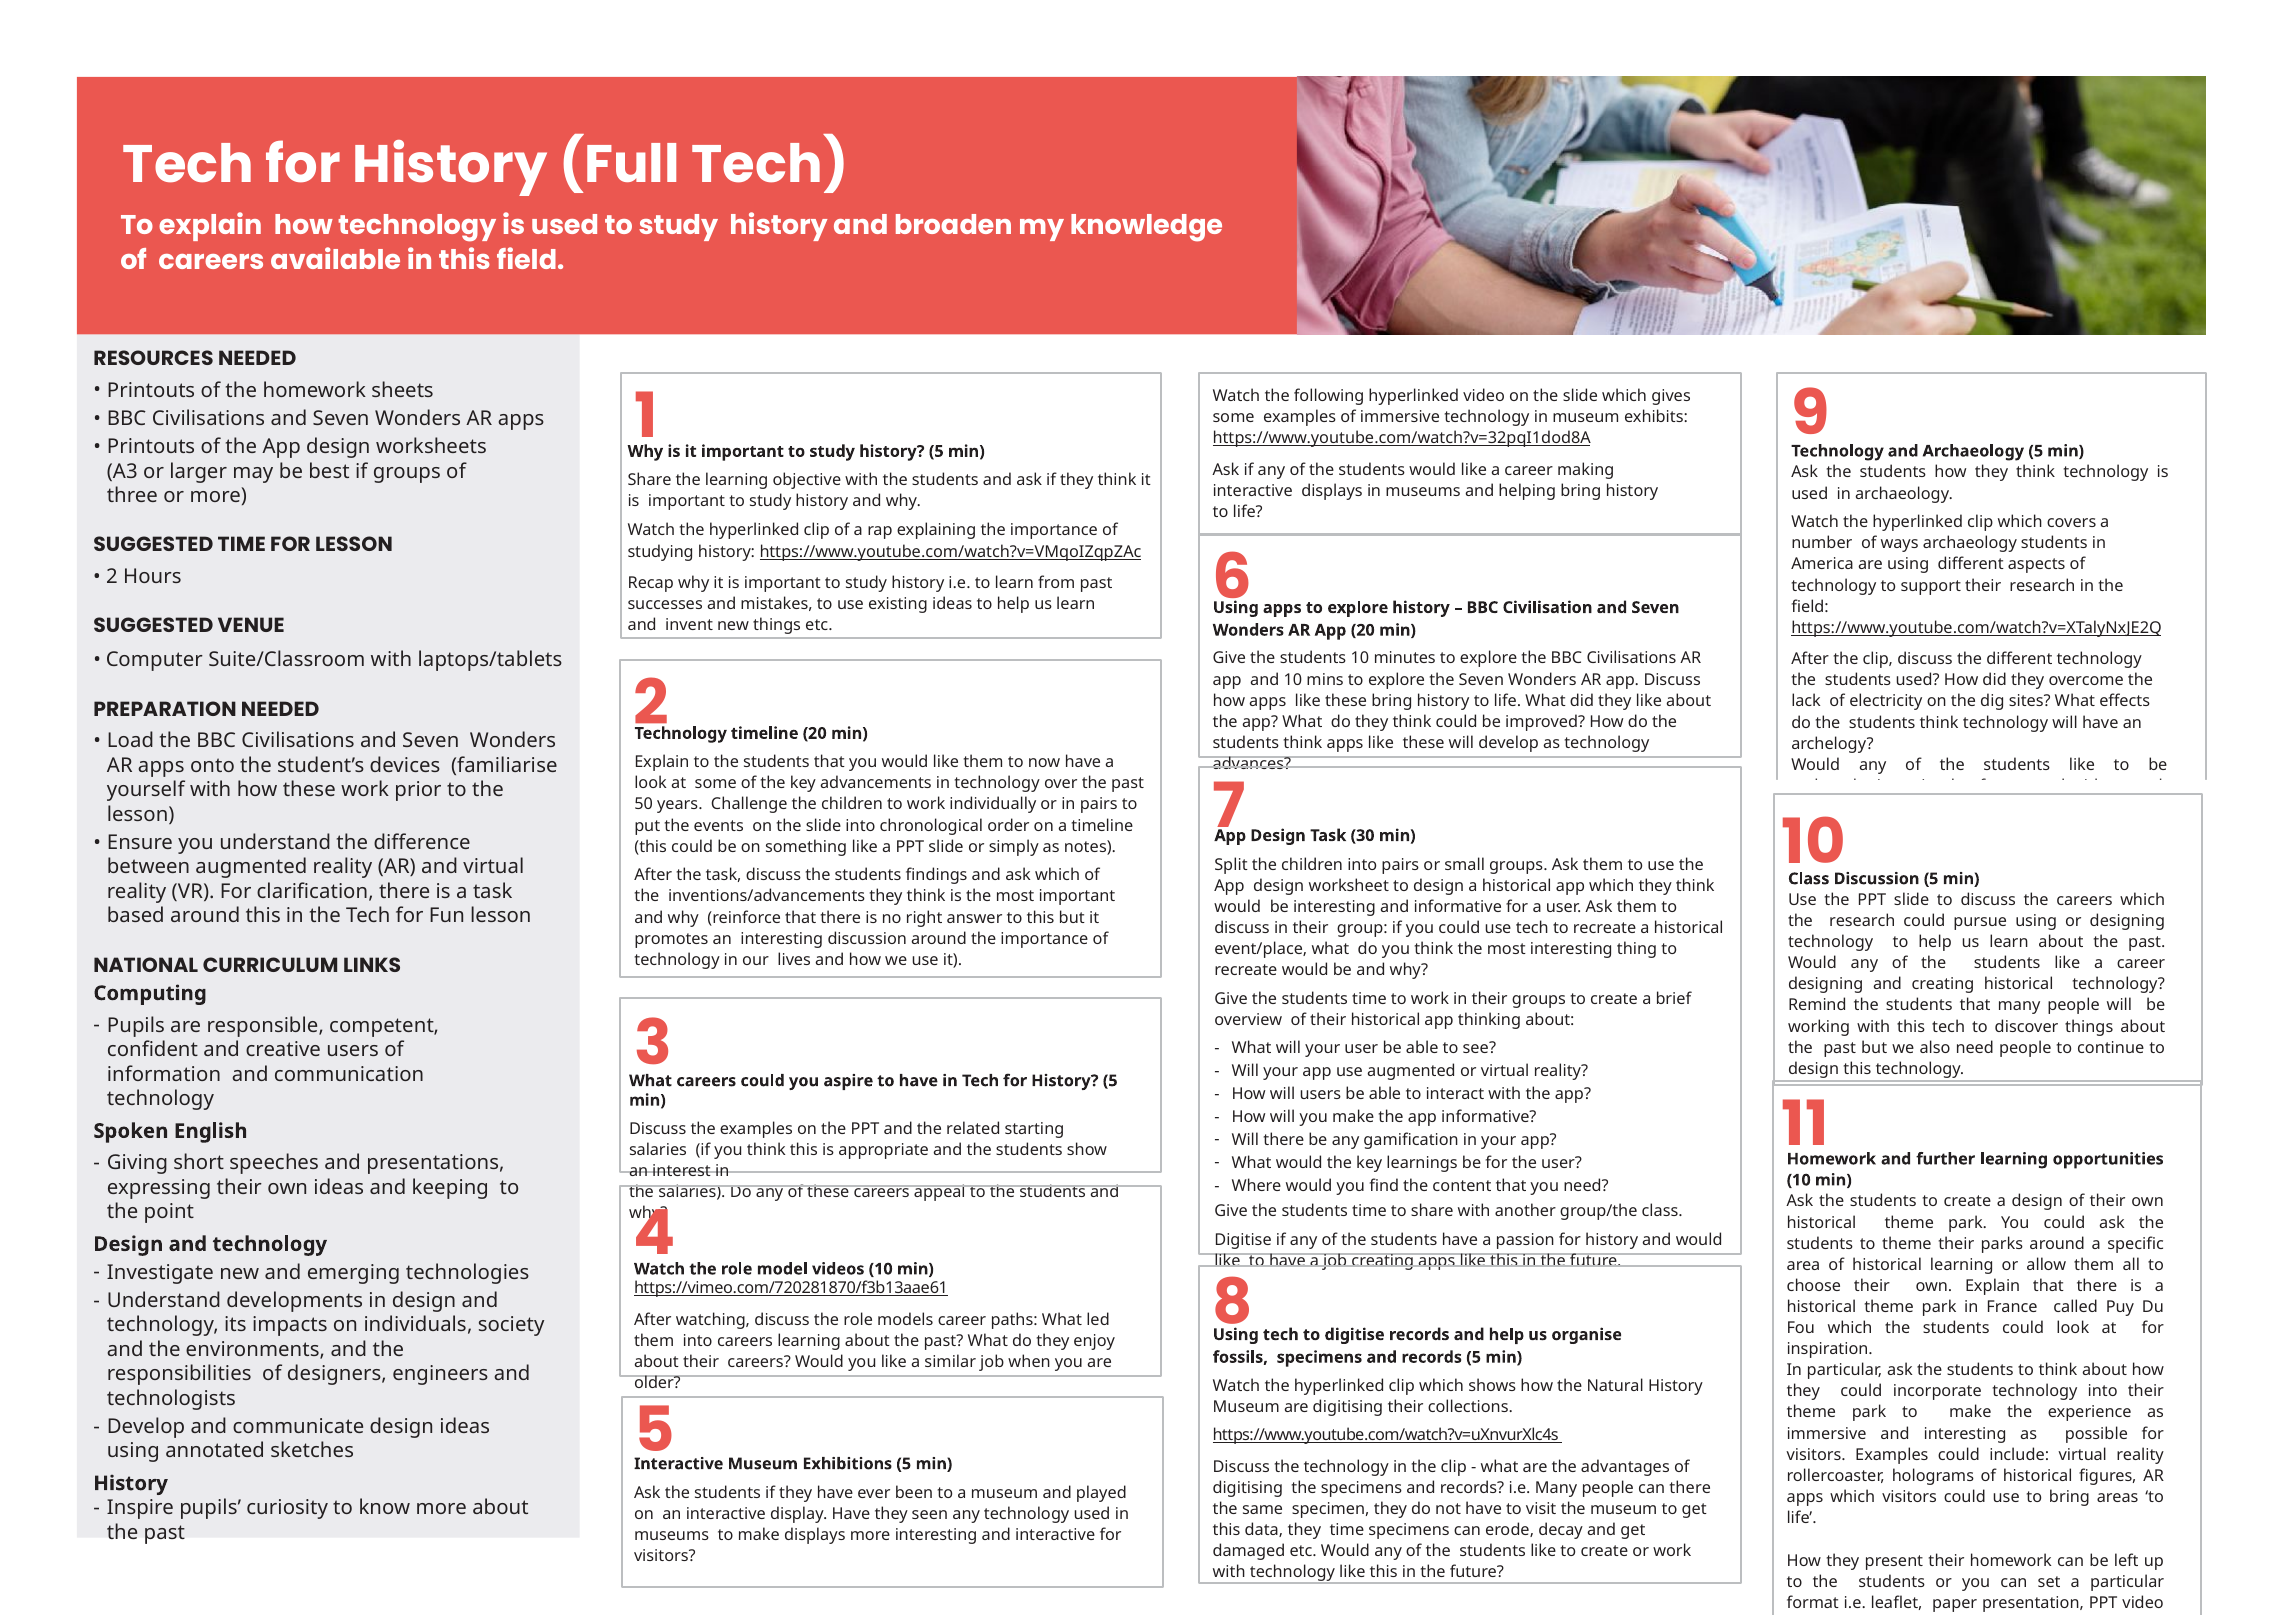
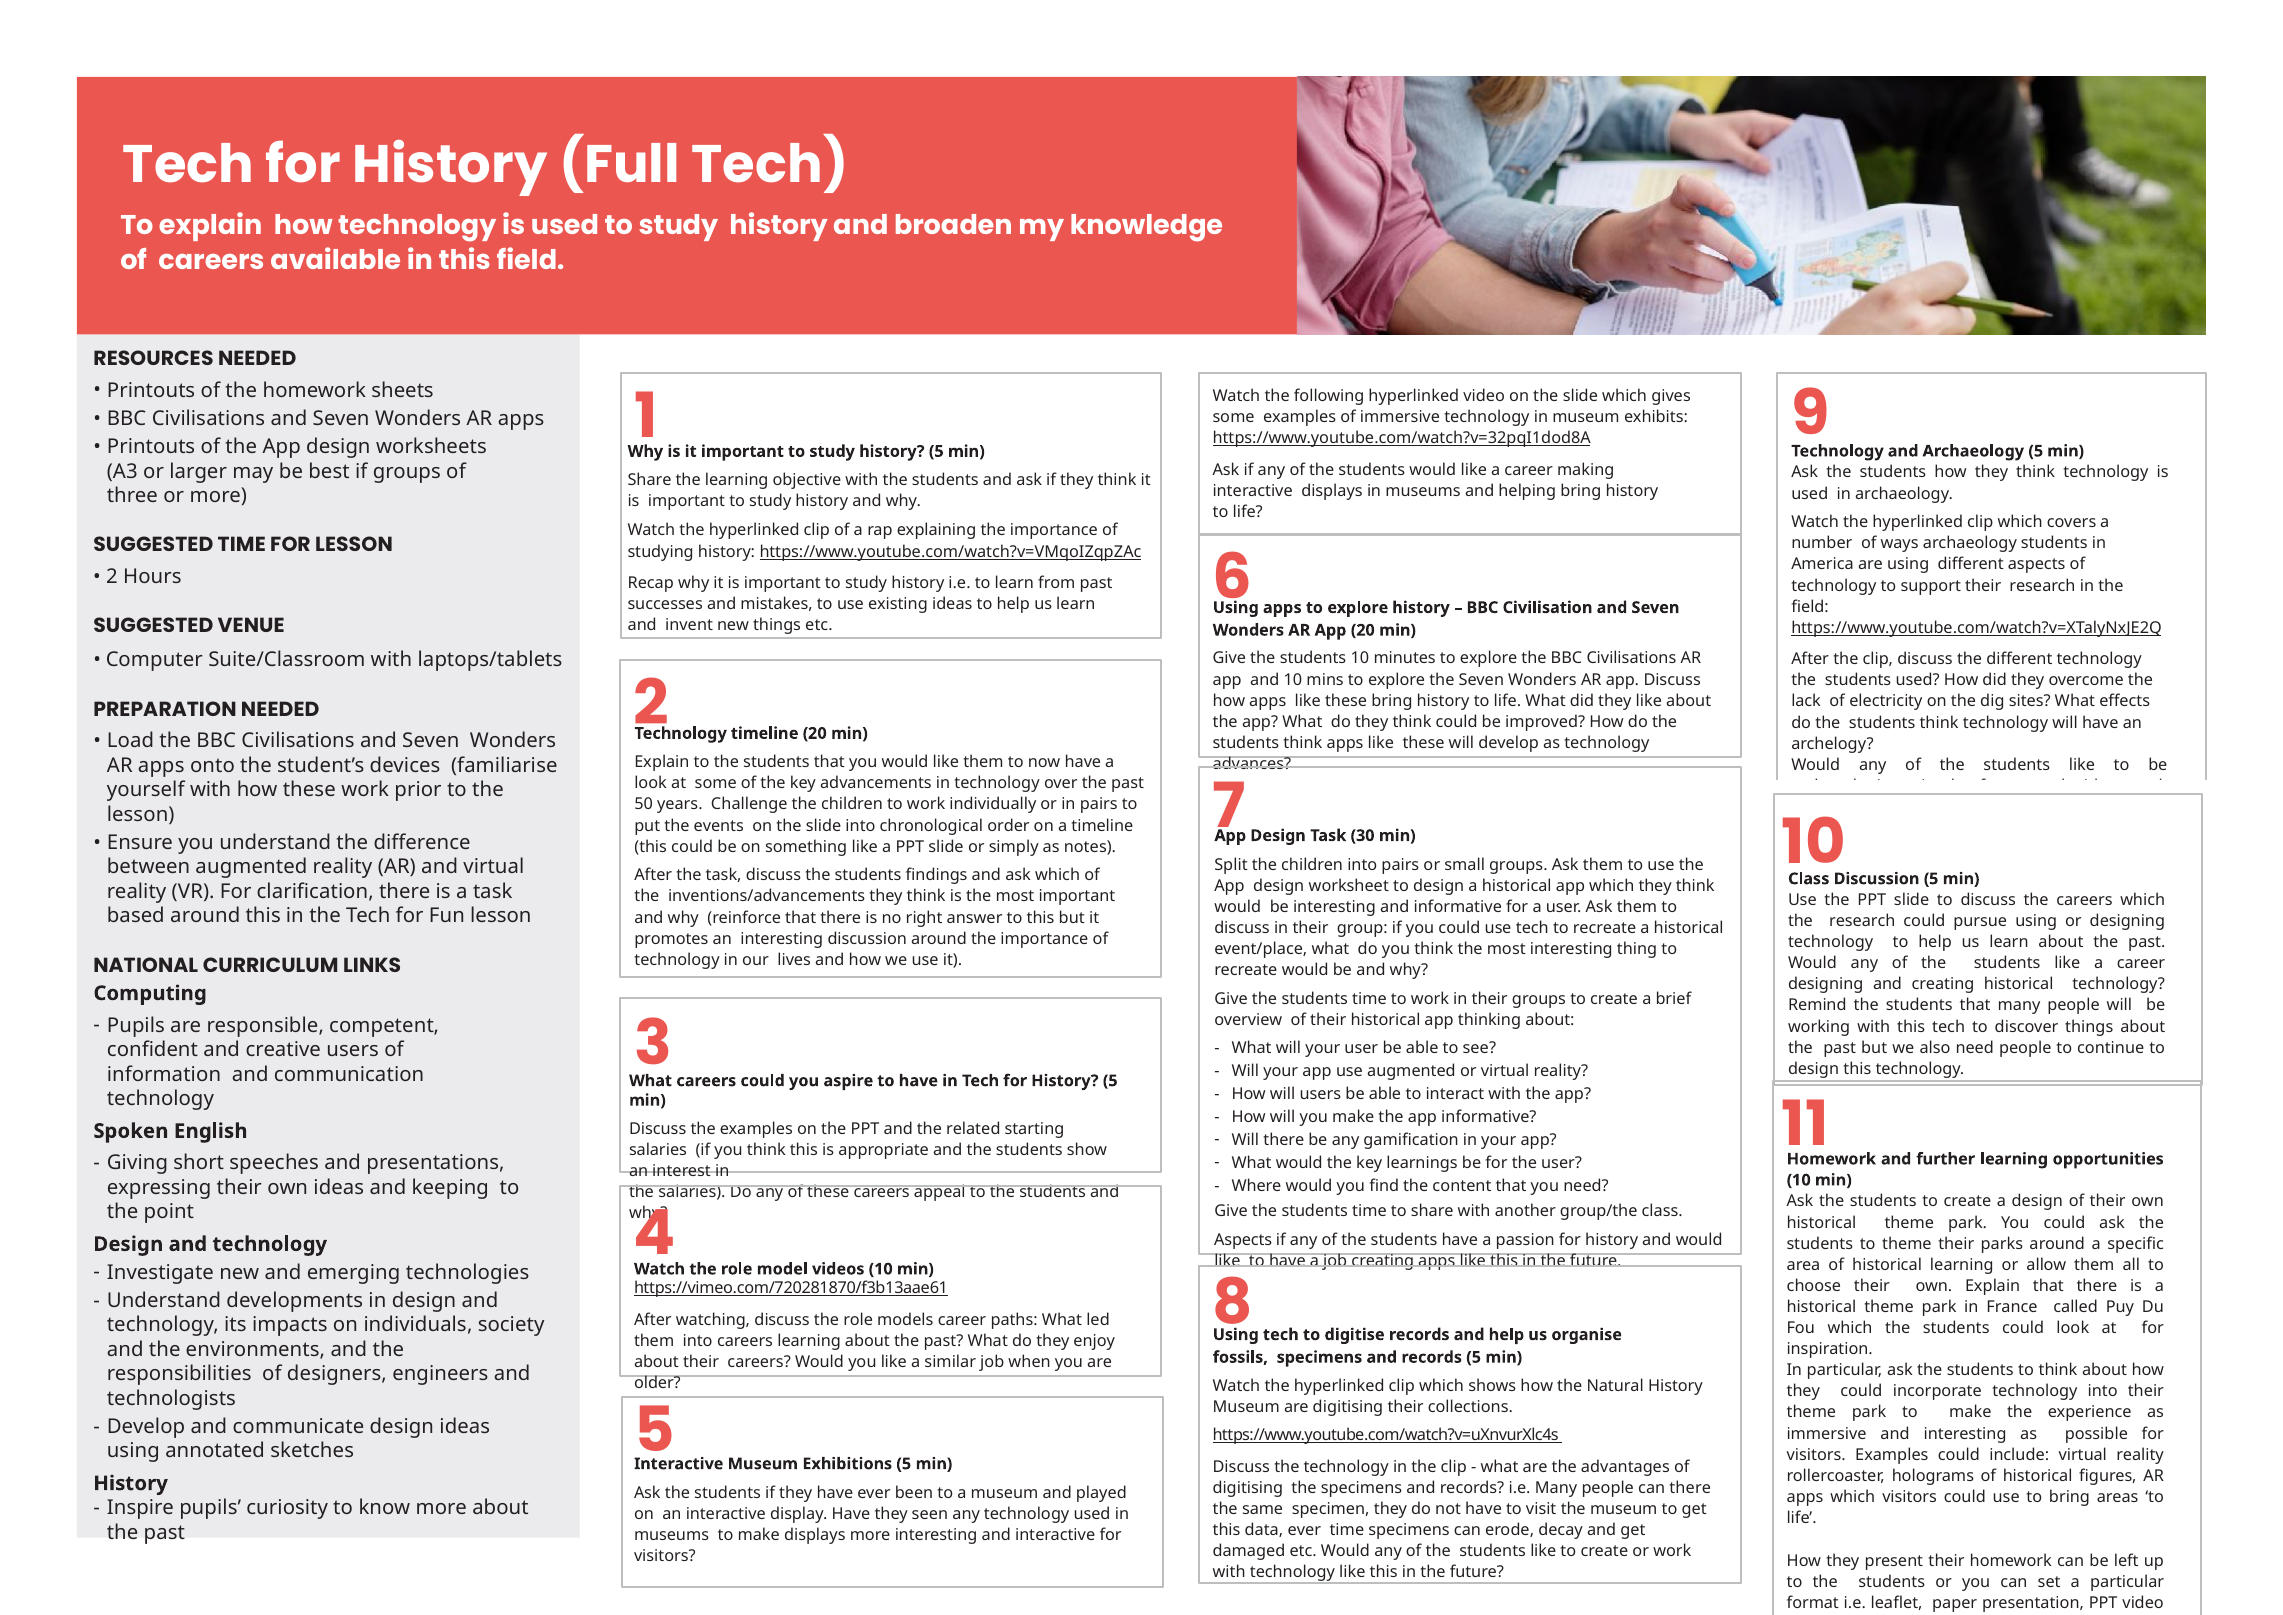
Digitise: Digitise -> Aspects (1243, 1240)
data they: they -> ever (1304, 1530)
